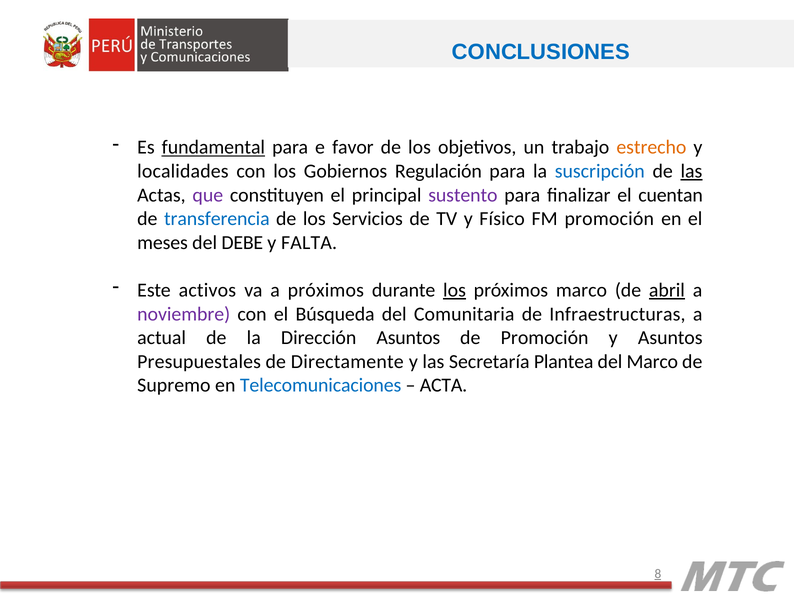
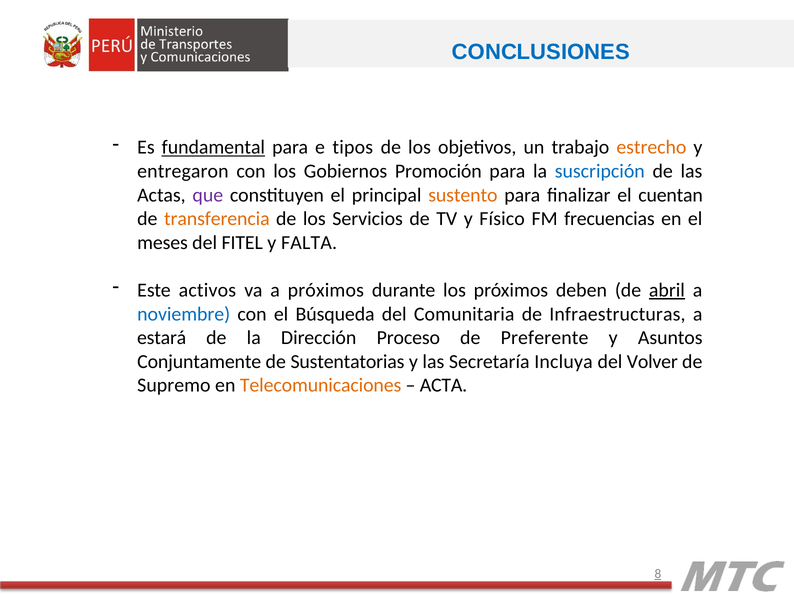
favor: favor -> tipos (353, 147)
localidades: localidades -> entregaron (183, 171)
Regulación: Regulación -> Promoción (438, 171)
las underline: present -> none (691, 171)
sustento colour: purple -> orange (463, 195)
transferencia colour: blue -> orange (217, 219)
FM promoción: promoción -> frecuencias (609, 219)
DEBE: DEBE -> FITEL (242, 243)
los underline: present -> none (454, 290)
próximos marco: marco -> deben (581, 290)
noviembre colour: purple -> blue (184, 314)
actual: actual -> estará (162, 338)
Dirección Asuntos: Asuntos -> Proceso (408, 338)
de Promoción: Promoción -> Preferente (545, 338)
Presupuestales: Presupuestales -> Conjuntamente (199, 362)
Directamente: Directamente -> Sustentatorias (347, 362)
Plantea: Plantea -> Incluya (563, 362)
del Marco: Marco -> Volver (652, 362)
Telecomunicaciones colour: blue -> orange (321, 386)
